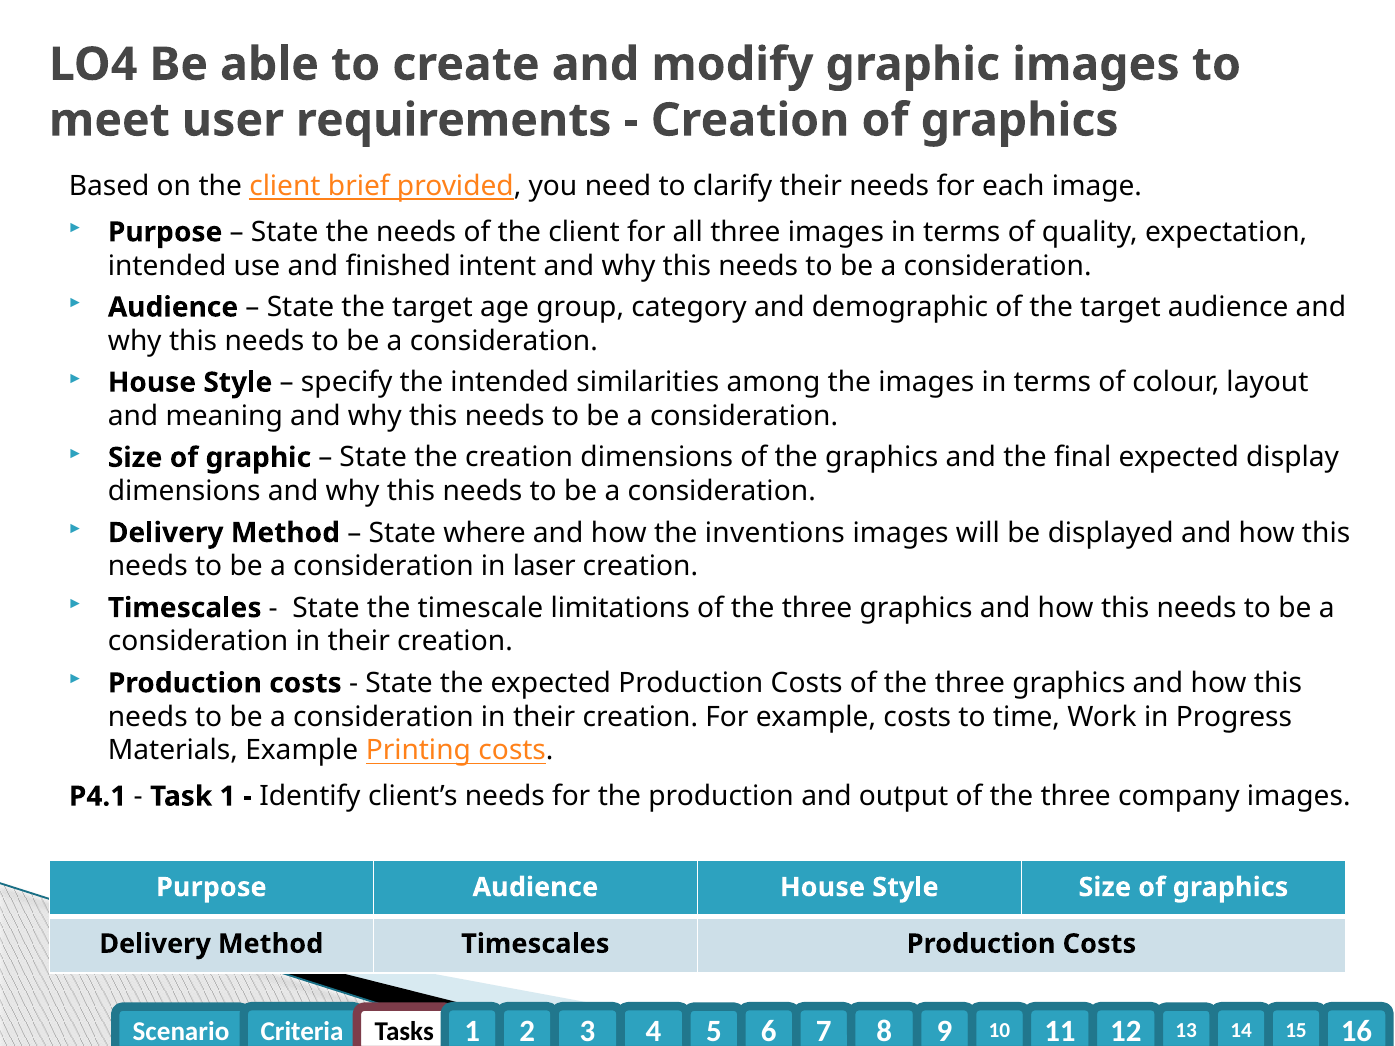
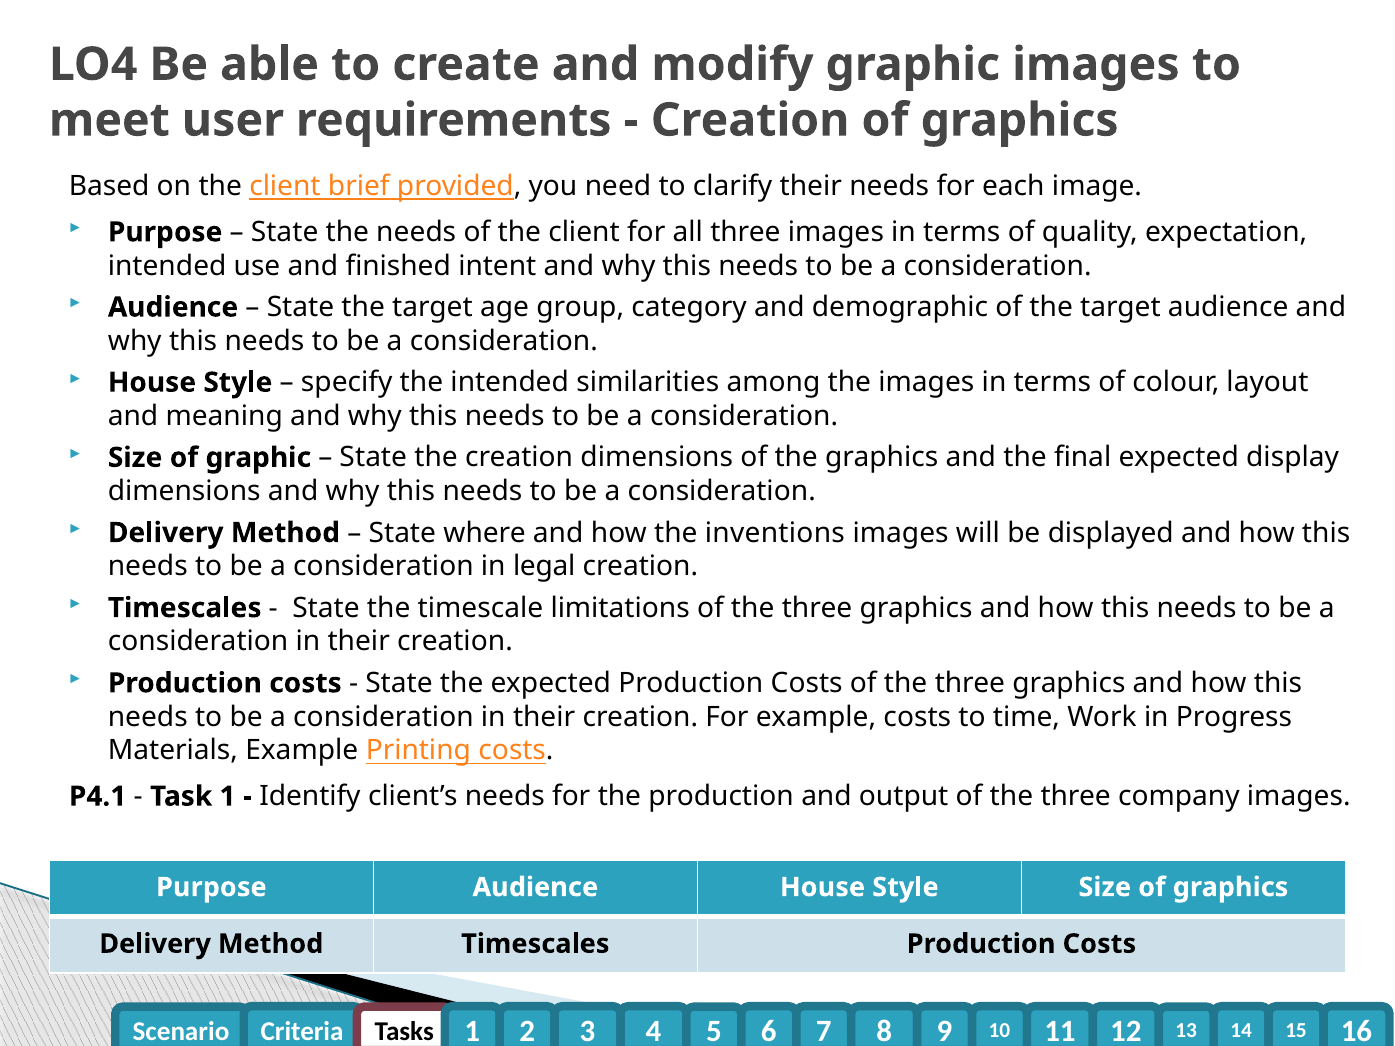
laser: laser -> legal (544, 567)
